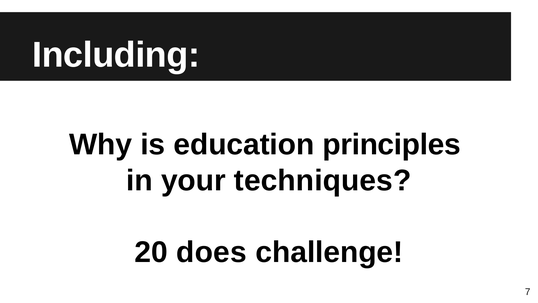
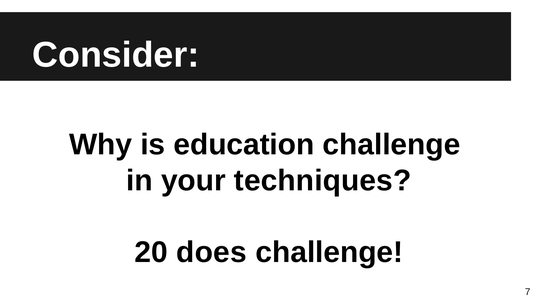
Including: Including -> Consider (116, 55)
education principles: principles -> challenge (391, 144)
